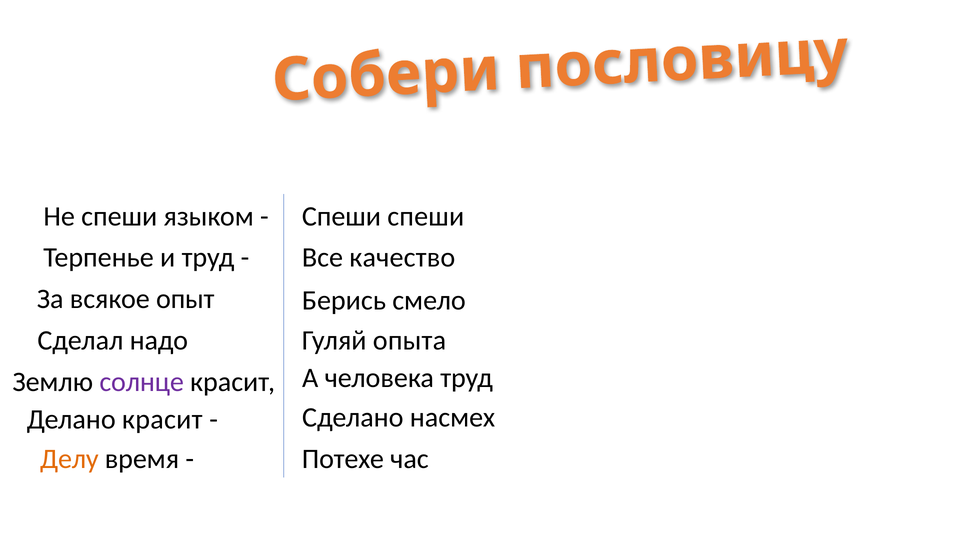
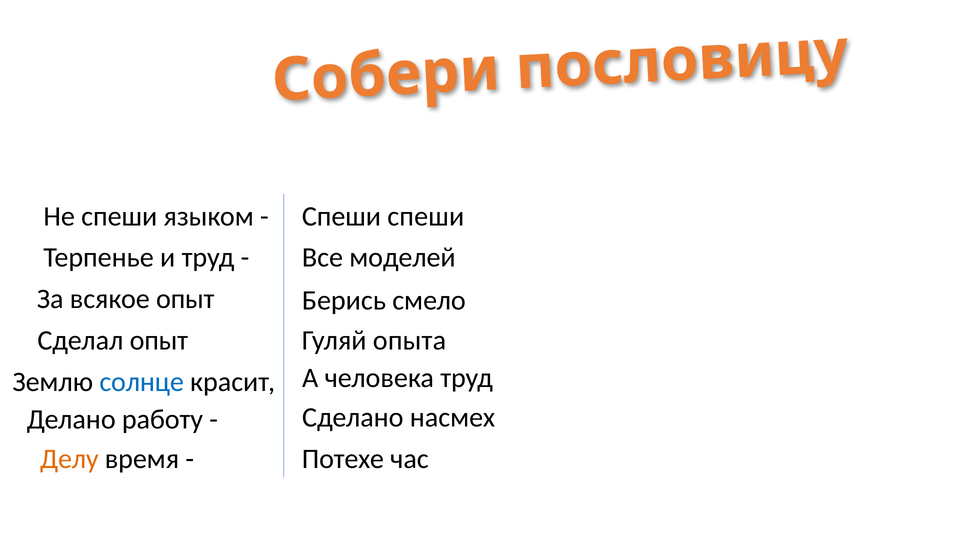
качество: качество -> моделей (402, 257)
Сделал надо: надо -> опыт (159, 340)
солнце colour: purple -> blue (142, 381)
Делано красит: красит -> работу (162, 419)
